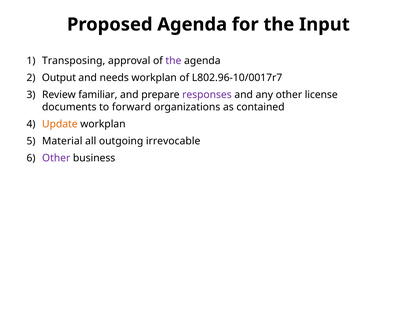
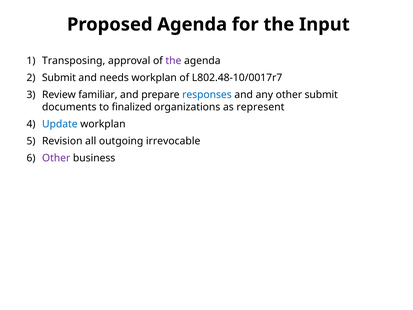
Output: Output -> Submit (59, 78)
L802.96-10/0017r7: L802.96-10/0017r7 -> L802.48-10/0017r7 (237, 78)
responses colour: purple -> blue (207, 95)
other license: license -> submit (321, 95)
forward: forward -> finalized (132, 107)
contained: contained -> represent (260, 107)
Update colour: orange -> blue (60, 124)
Material: Material -> Revision (62, 141)
